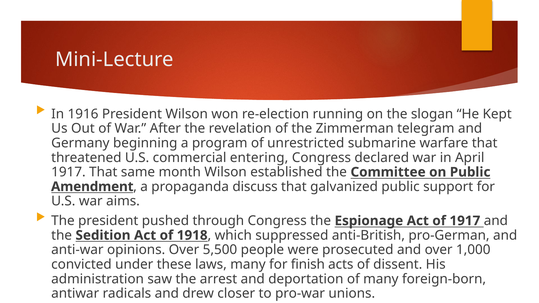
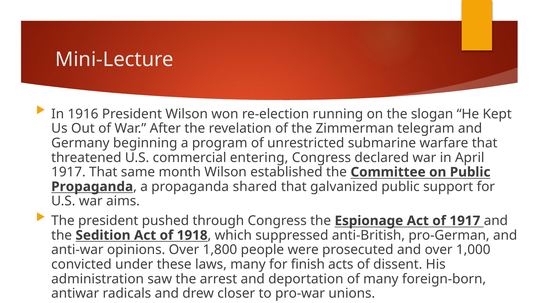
Amendment: Amendment -> Propaganda (92, 187)
discuss: discuss -> shared (255, 187)
5,500: 5,500 -> 1,800 (220, 250)
